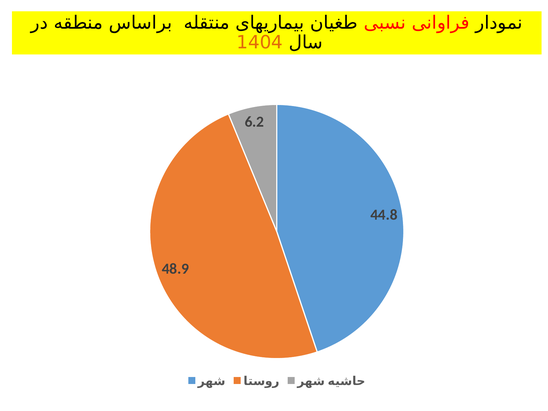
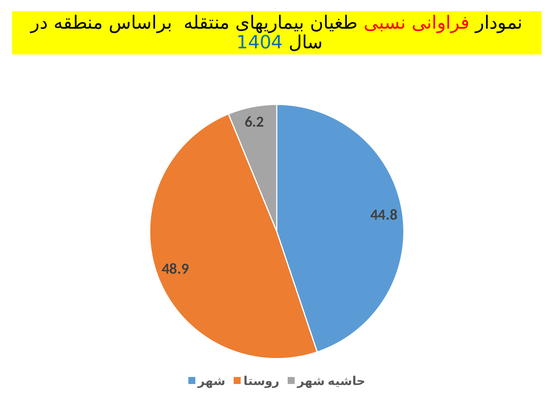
1404 colour: orange -> blue (260, 43)
